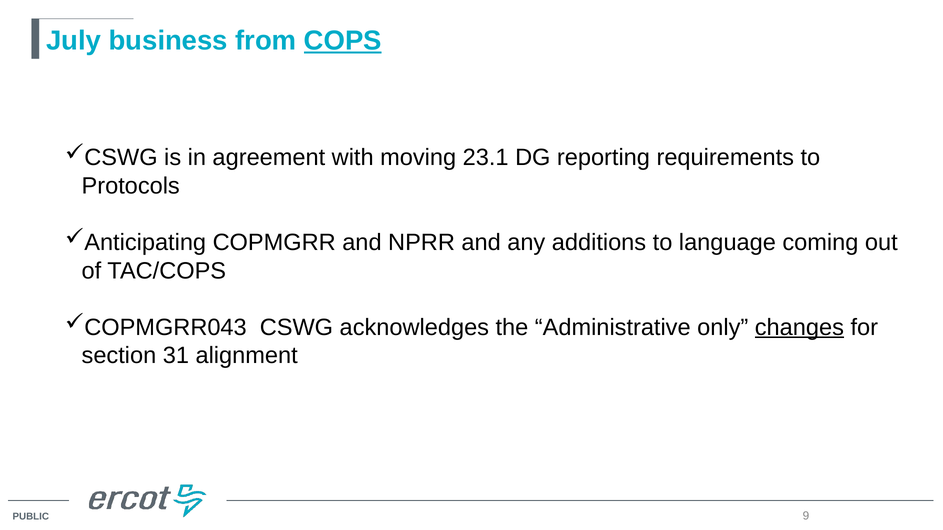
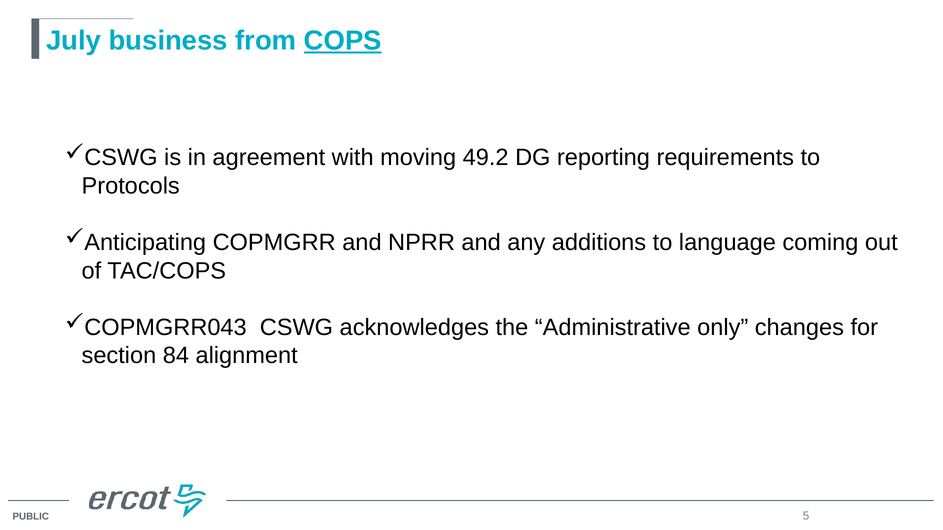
23.1: 23.1 -> 49.2 (486, 158)
changes underline: present -> none (799, 328)
31: 31 -> 84 (176, 356)
9: 9 -> 5 (806, 516)
